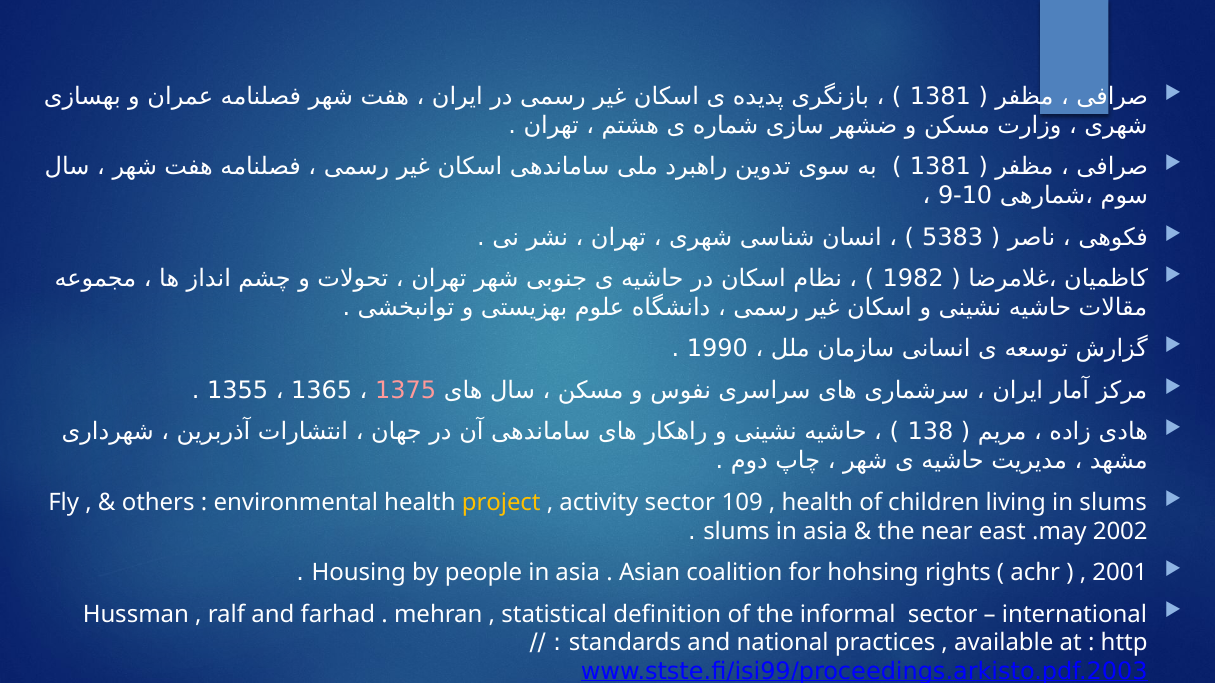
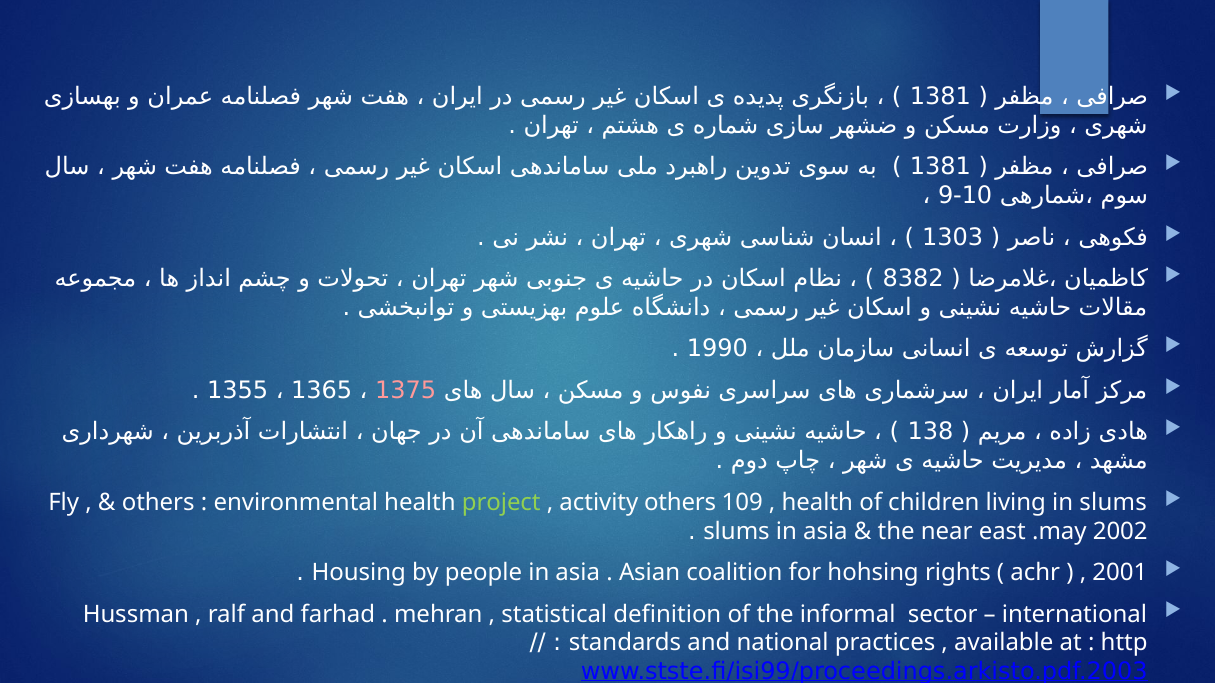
5383: 5383 -> 1303 (953, 237)
1982: 1982 -> 8382 (913, 279)
project colour: yellow -> light green (501, 503)
activity sector: sector -> others (680, 503)
